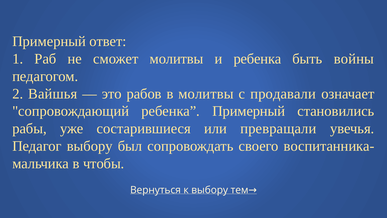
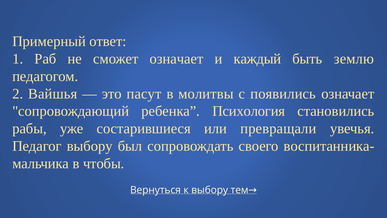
сможет молитвы: молитвы -> означает (177, 59)
и ребенка: ребенка -> каждый (257, 59)
войны: войны -> землю (354, 59)
рабов: рабов -> пасут (144, 94)
продавали: продавали -> появились (283, 94)
ребенка Примерный: Примерный -> Психология (249, 111)
